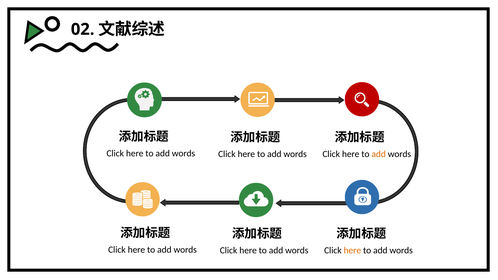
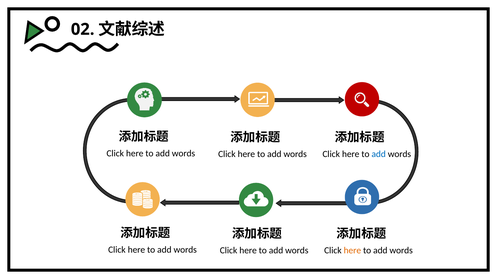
add colour: orange -> blue (379, 154)
